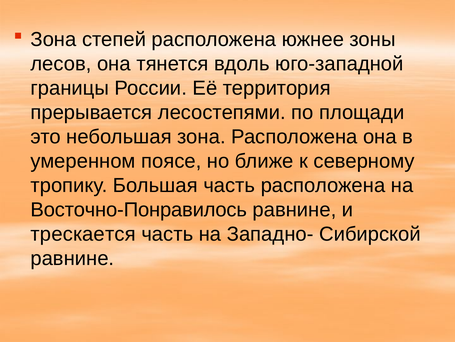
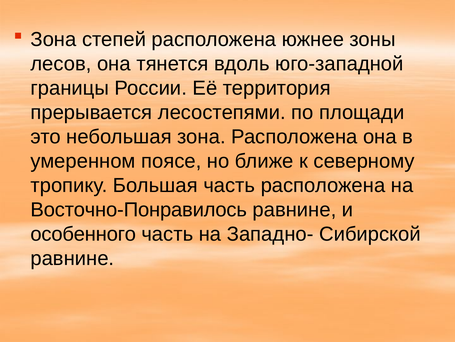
трескается: трескается -> особенного (83, 234)
